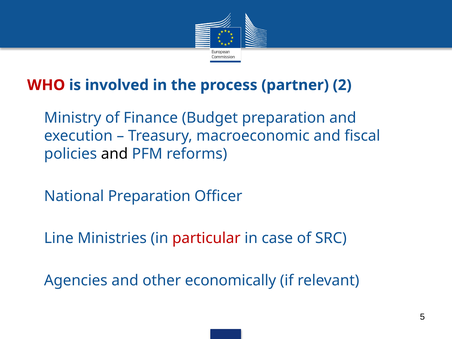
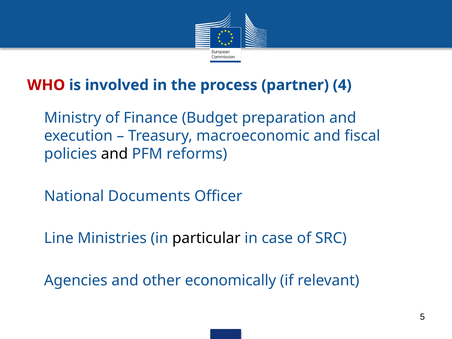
2: 2 -> 4 (342, 85)
National Preparation: Preparation -> Documents (149, 196)
particular colour: red -> black (206, 238)
